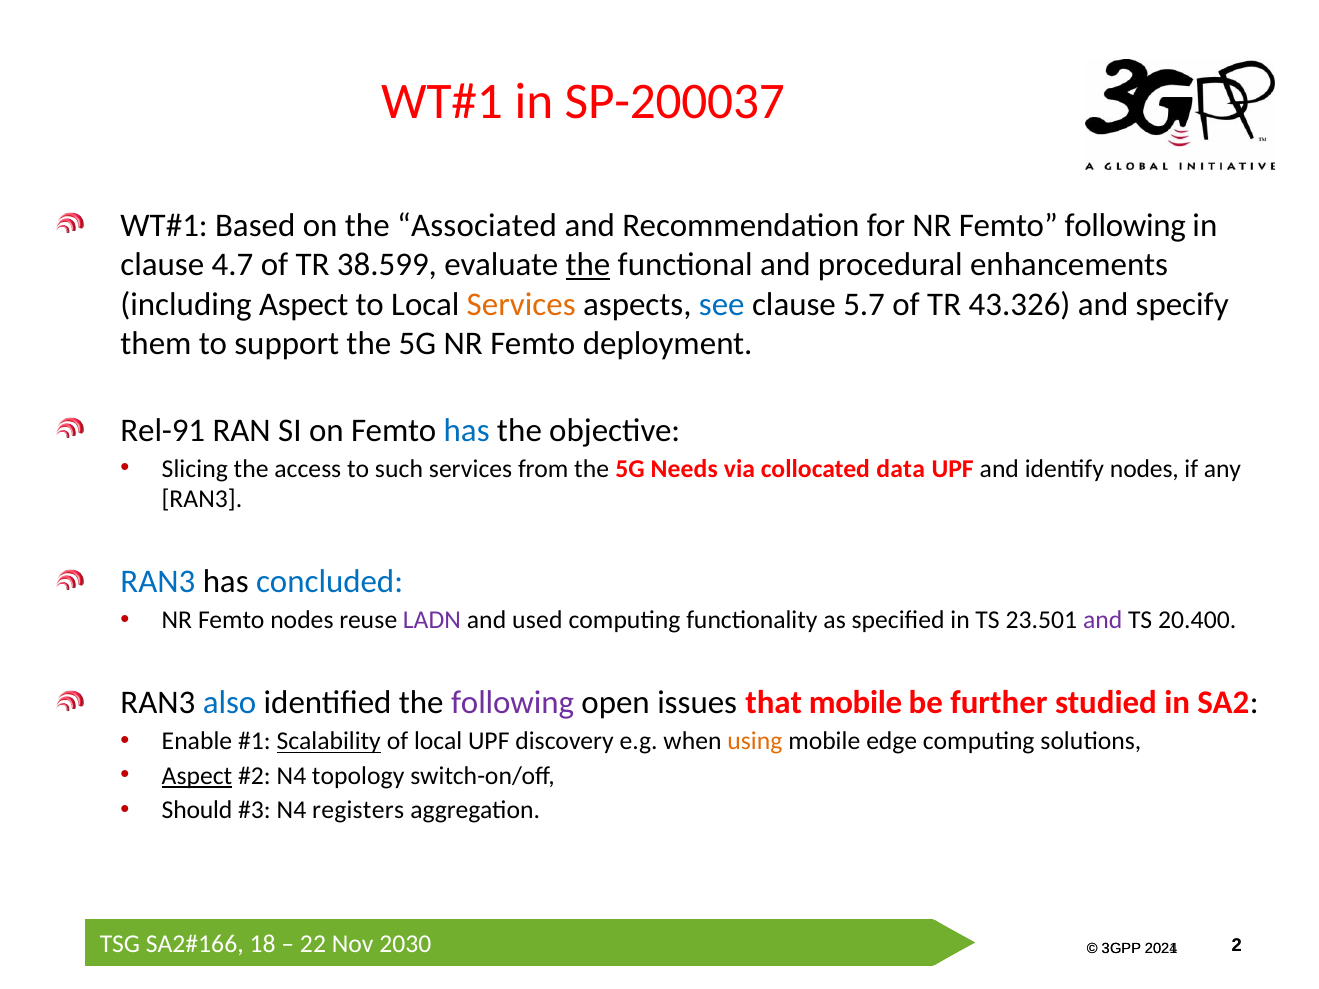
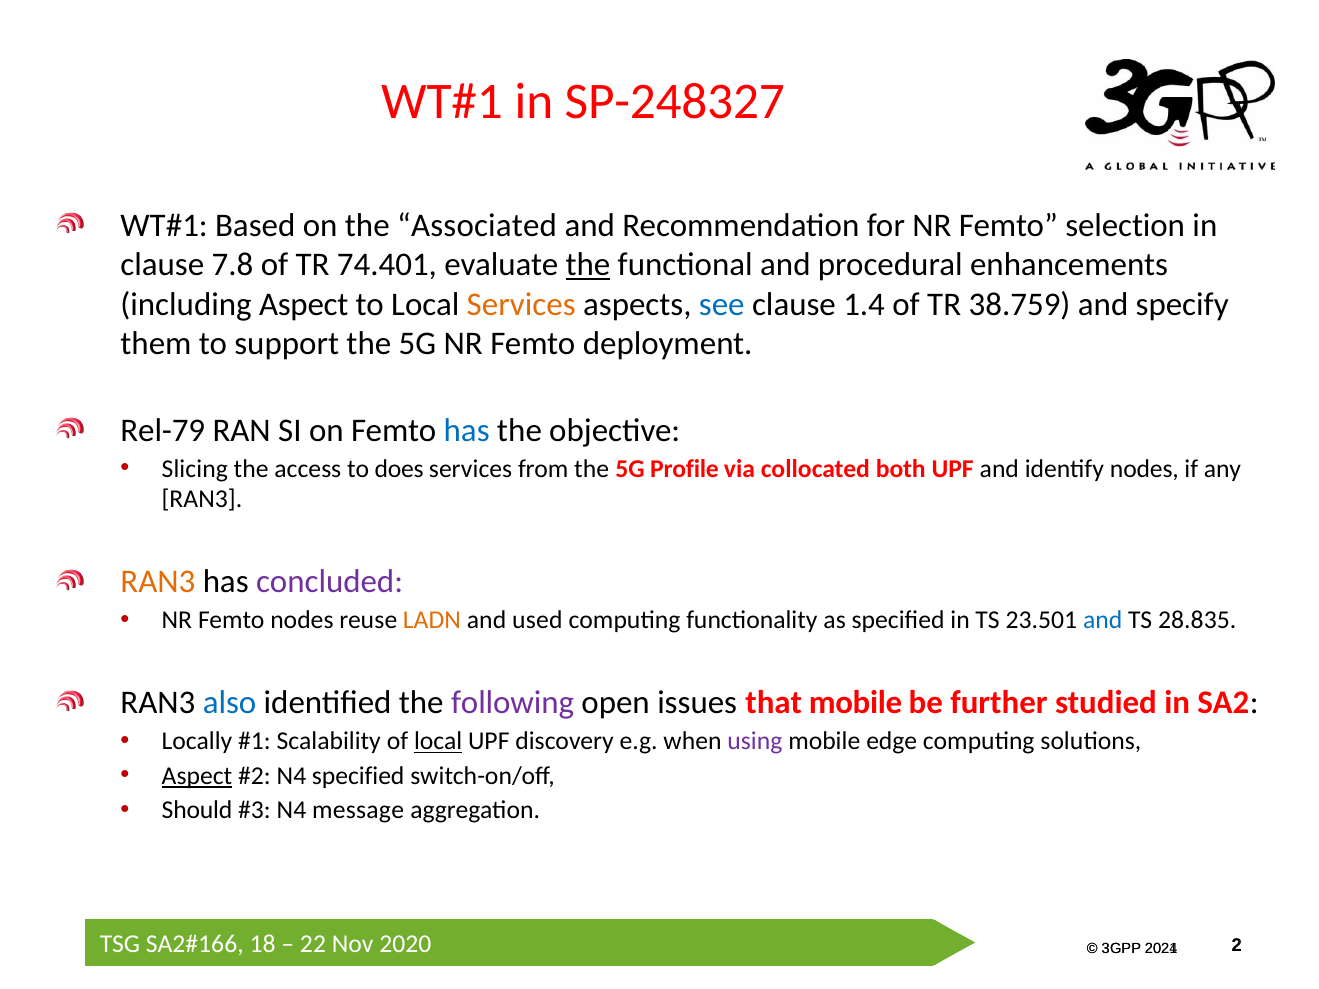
SP-200037: SP-200037 -> SP-248327 (675, 102)
Femto following: following -> selection (1125, 225)
4.7: 4.7 -> 7.8 (232, 265)
38.599: 38.599 -> 74.401 (387, 265)
5.7: 5.7 -> 1.4 (864, 304)
43.326: 43.326 -> 38.759 (1020, 304)
Rel-91: Rel-91 -> Rel-79 (163, 430)
such: such -> does (399, 469)
Needs: Needs -> Profile (684, 469)
data: data -> both (901, 469)
RAN3 colour: blue -> orange (158, 582)
concluded colour: blue -> purple (330, 582)
LADN colour: purple -> orange (432, 621)
and colour: purple -> blue (1103, 621)
20.400: 20.400 -> 28.835 (1197, 621)
Enable: Enable -> Locally (197, 742)
Scalability underline: present -> none (329, 742)
local underline: none -> present (438, 742)
using colour: orange -> purple (755, 742)
N4 topology: topology -> specified (358, 776)
registers: registers -> message (358, 811)
2030: 2030 -> 2020 (405, 944)
